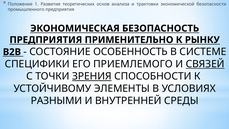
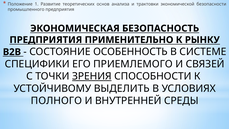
СВЯЗЕЙ underline: present -> none (205, 64)
ЭЛЕМЕНТЫ: ЭЛЕМЕНТЫ -> ВЫДЕЛИТЬ (122, 88)
РАЗНЫМИ: РАЗНЫМИ -> ПОЛНОГО (56, 101)
